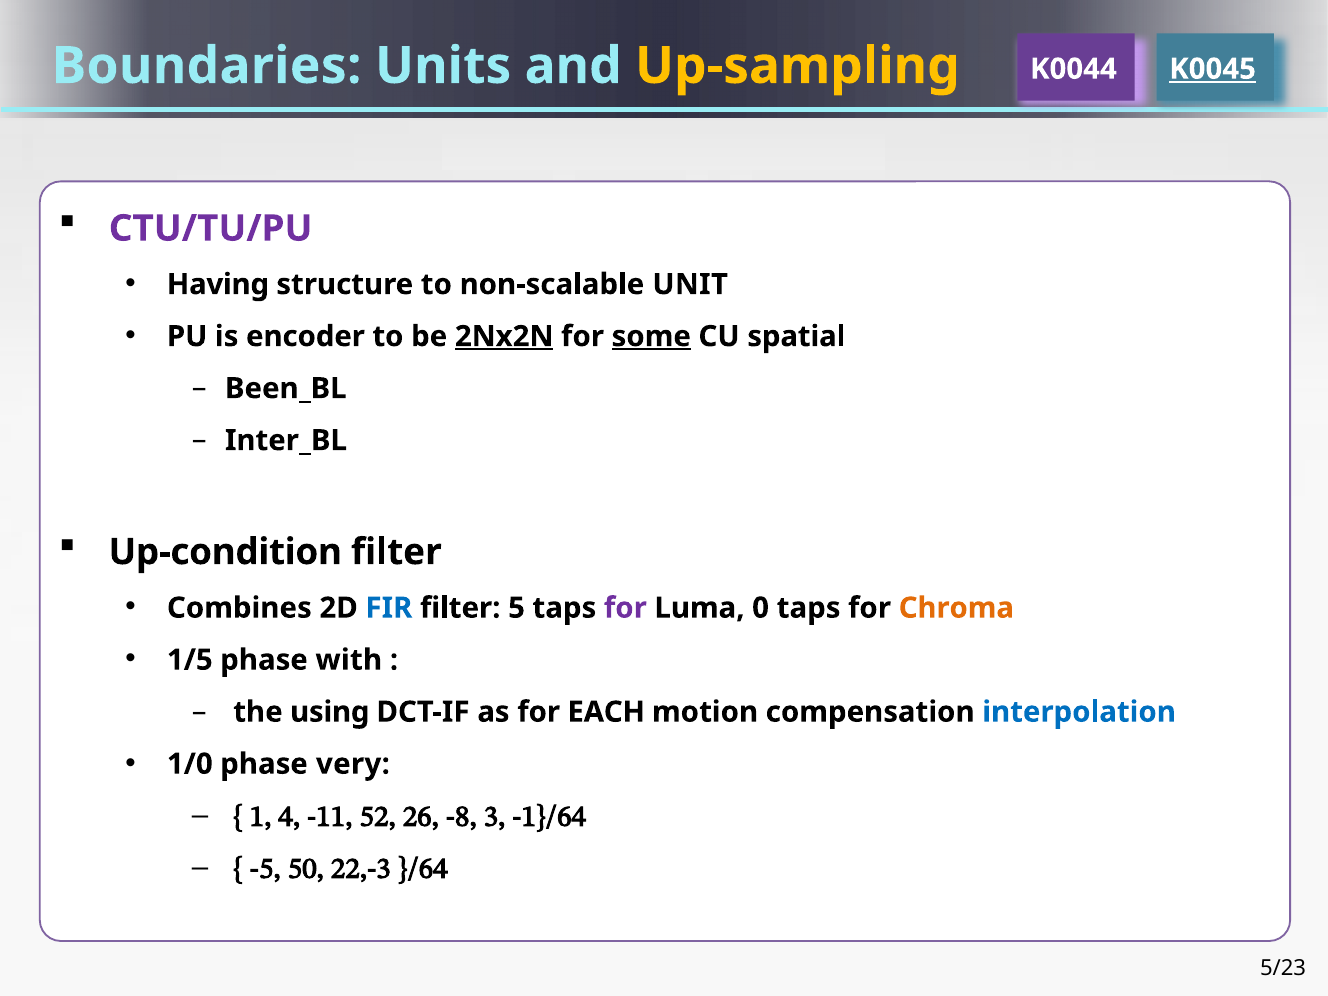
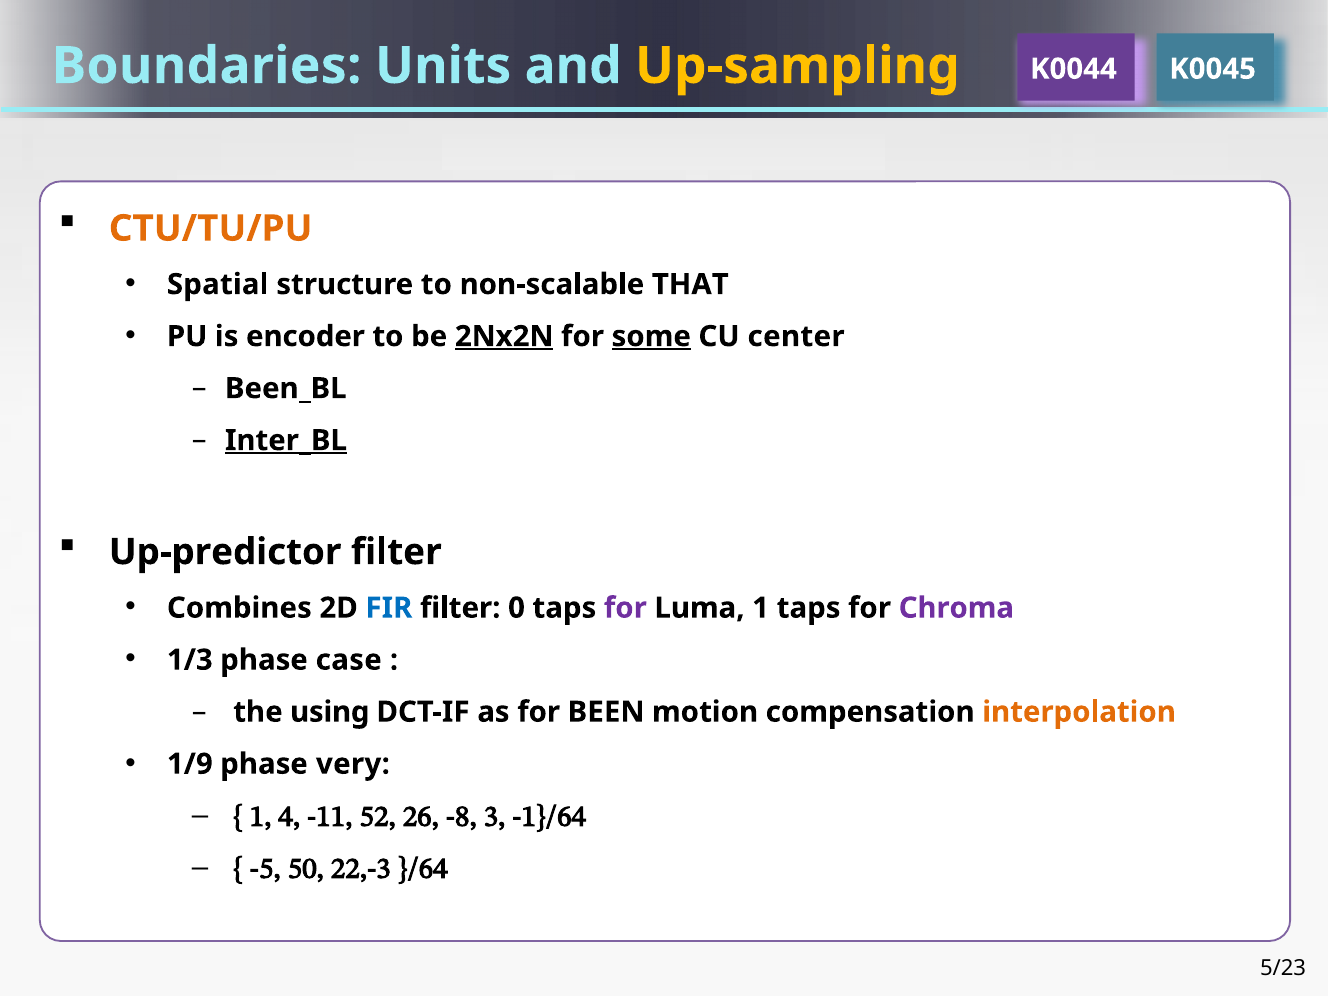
K0045 underline: present -> none (1213, 69)
CTU/TU/PU colour: purple -> orange (211, 228)
Having: Having -> Spatial (218, 284)
UNIT: UNIT -> THAT (690, 284)
spatial: spatial -> center (796, 336)
Inter_BL underline: none -> present (286, 440)
Up-condition: Up-condition -> Up-predictor (225, 552)
5: 5 -> 0 (517, 608)
Luma 0: 0 -> 1 (761, 608)
Chroma colour: orange -> purple (956, 608)
1/5: 1/5 -> 1/3 (190, 660)
with: with -> case (349, 660)
EACH: EACH -> BEEN (606, 712)
interpolation colour: blue -> orange (1079, 712)
1/0: 1/0 -> 1/9 (190, 764)
